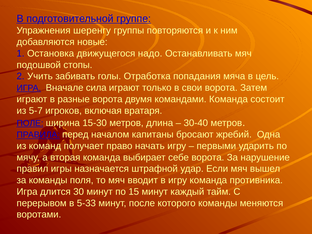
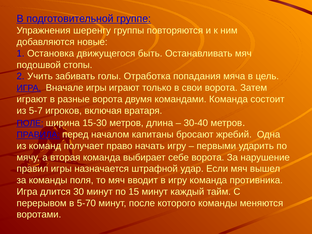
надо: надо -> быть (150, 53)
Вначале сила: сила -> игры (96, 88)
5-33: 5-33 -> 5-70 (86, 203)
